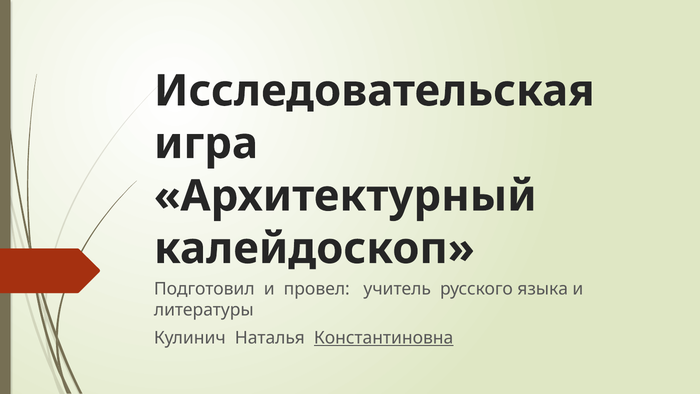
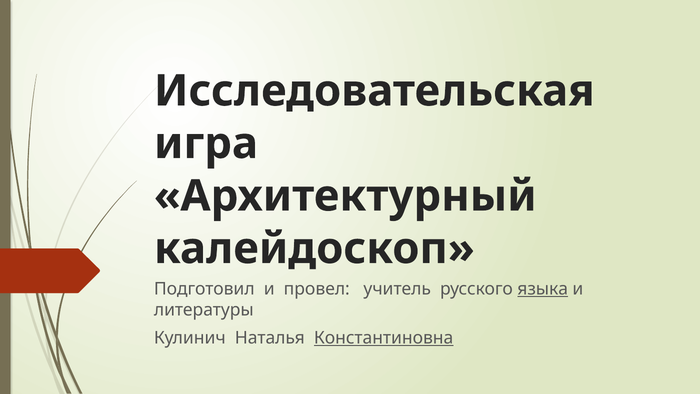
языка underline: none -> present (543, 289)
